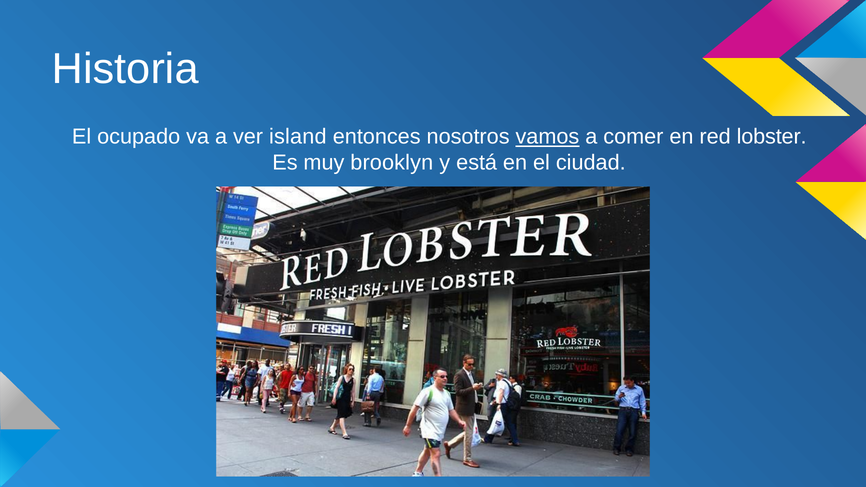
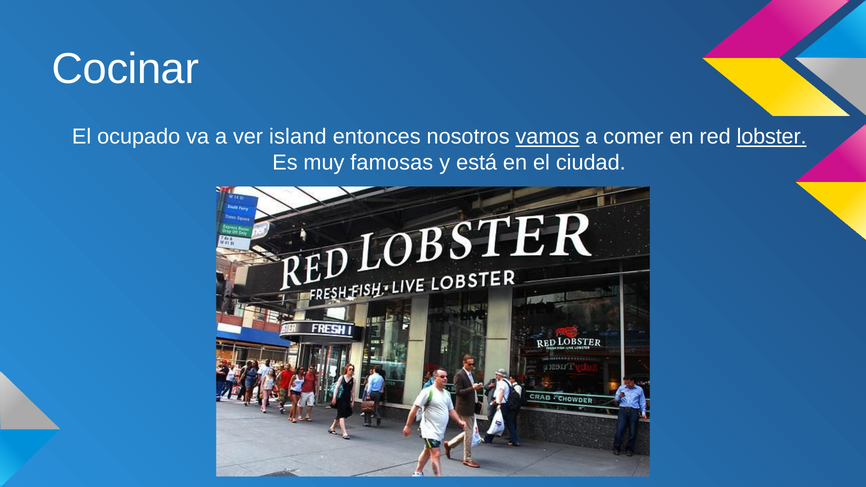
Historia: Historia -> Cocinar (125, 69)
lobster underline: none -> present (772, 137)
brooklyn: brooklyn -> famosas (392, 163)
